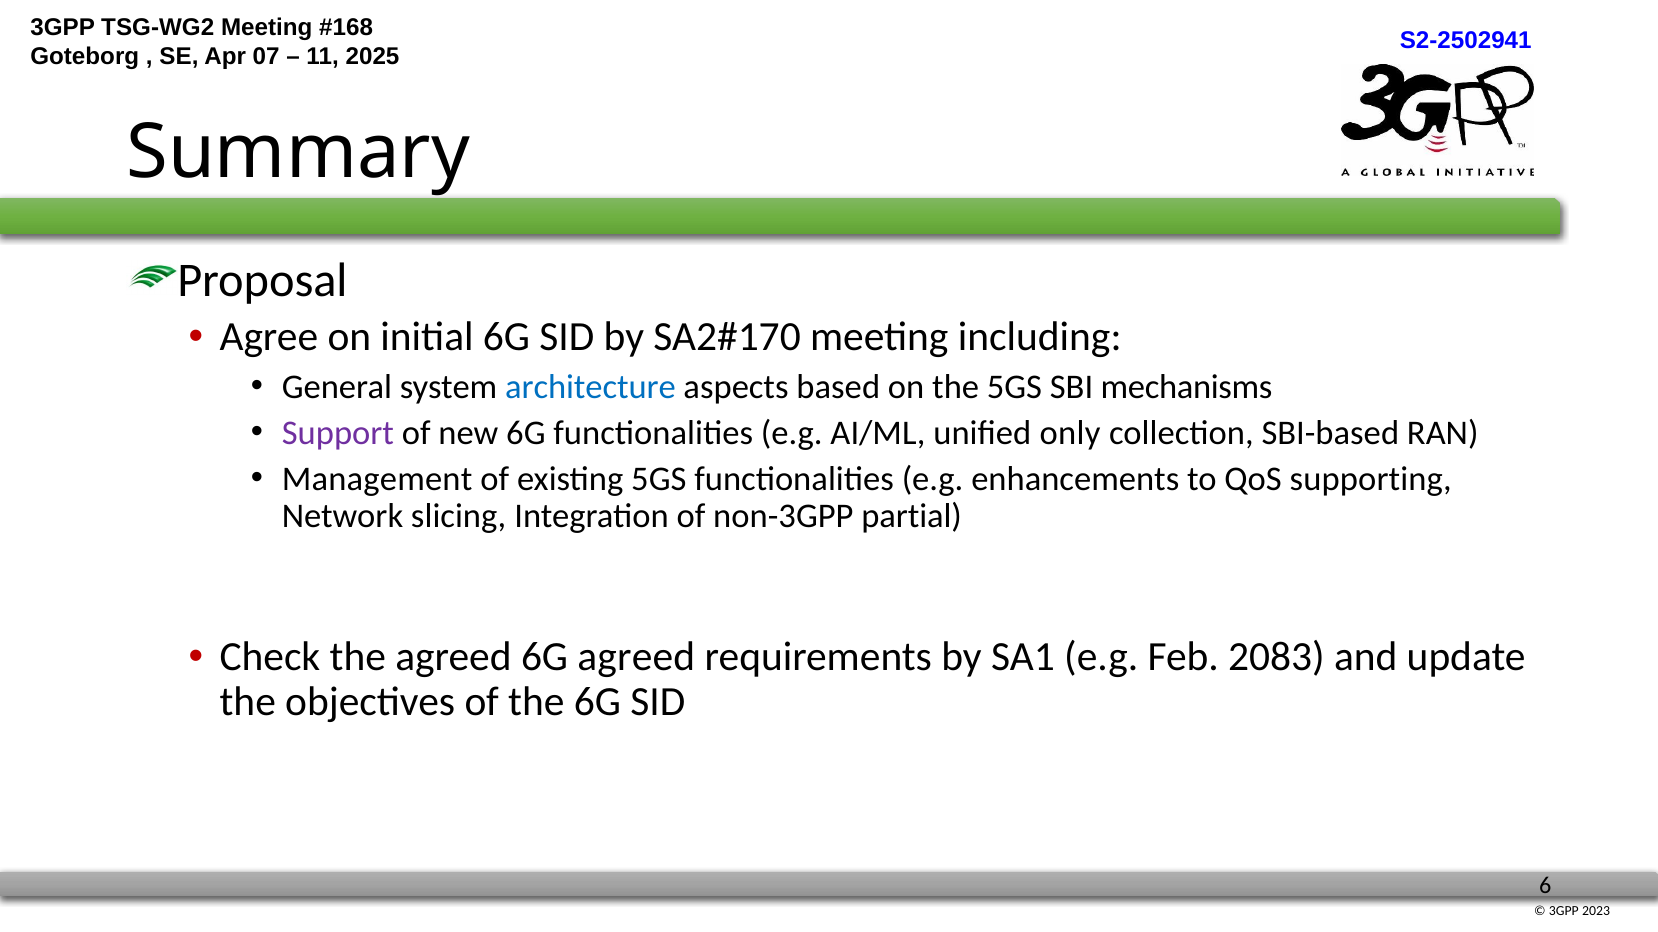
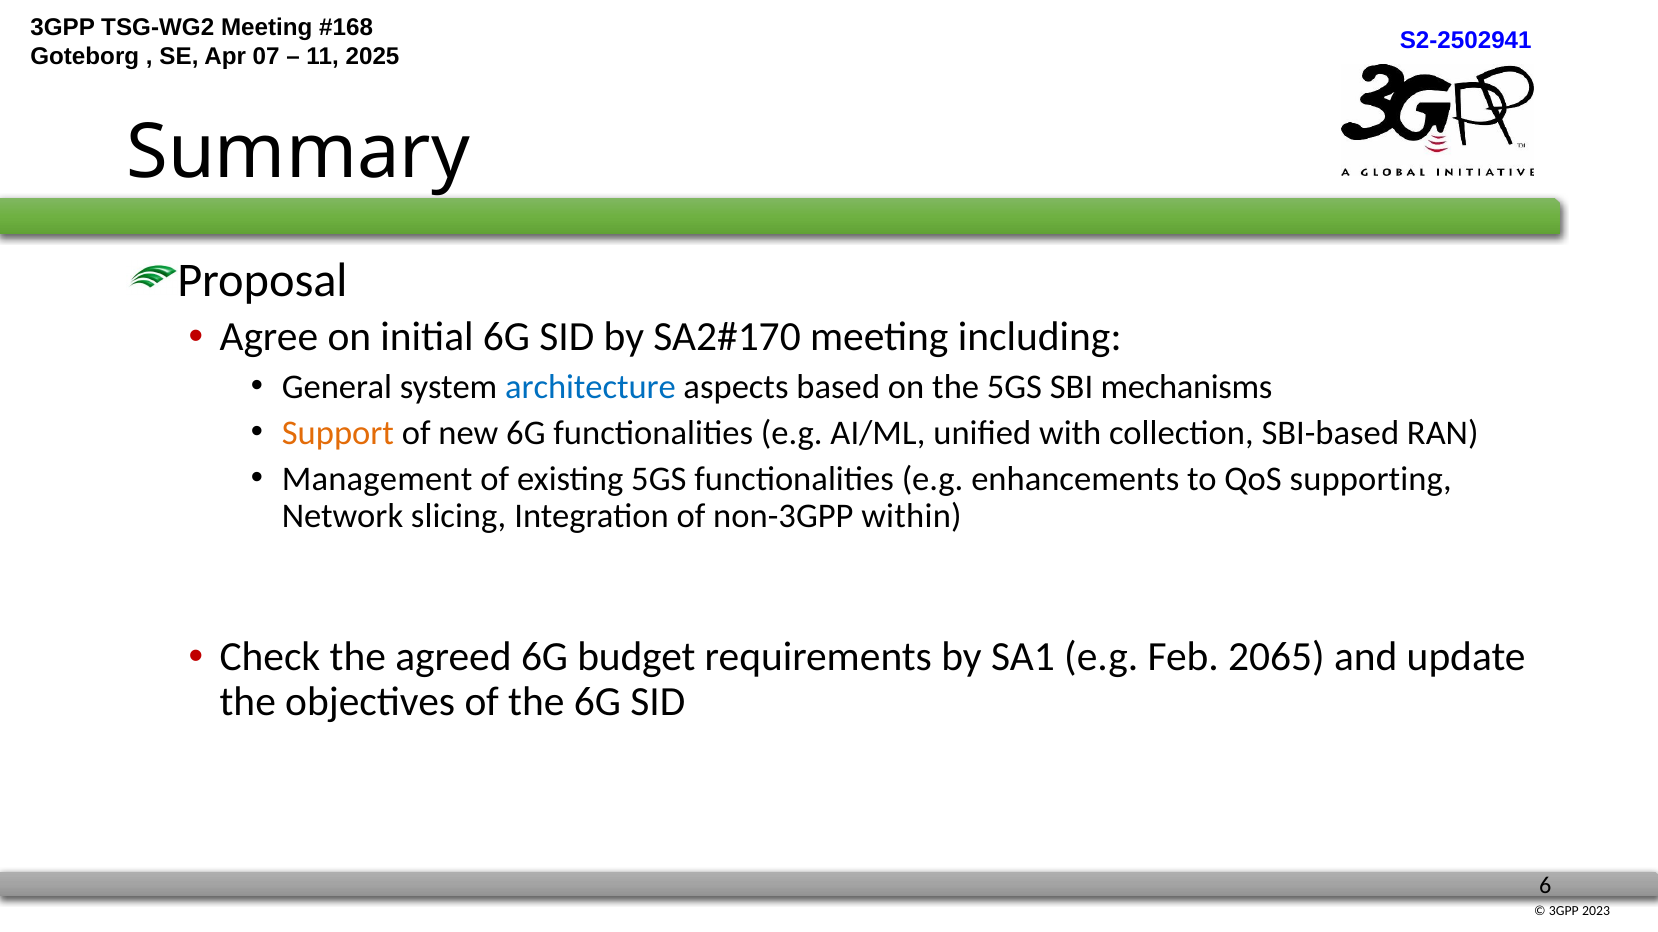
Support colour: purple -> orange (338, 433)
only: only -> with (1070, 433)
partial: partial -> within (911, 516)
6G agreed: agreed -> budget (636, 658)
2083: 2083 -> 2065 (1276, 658)
